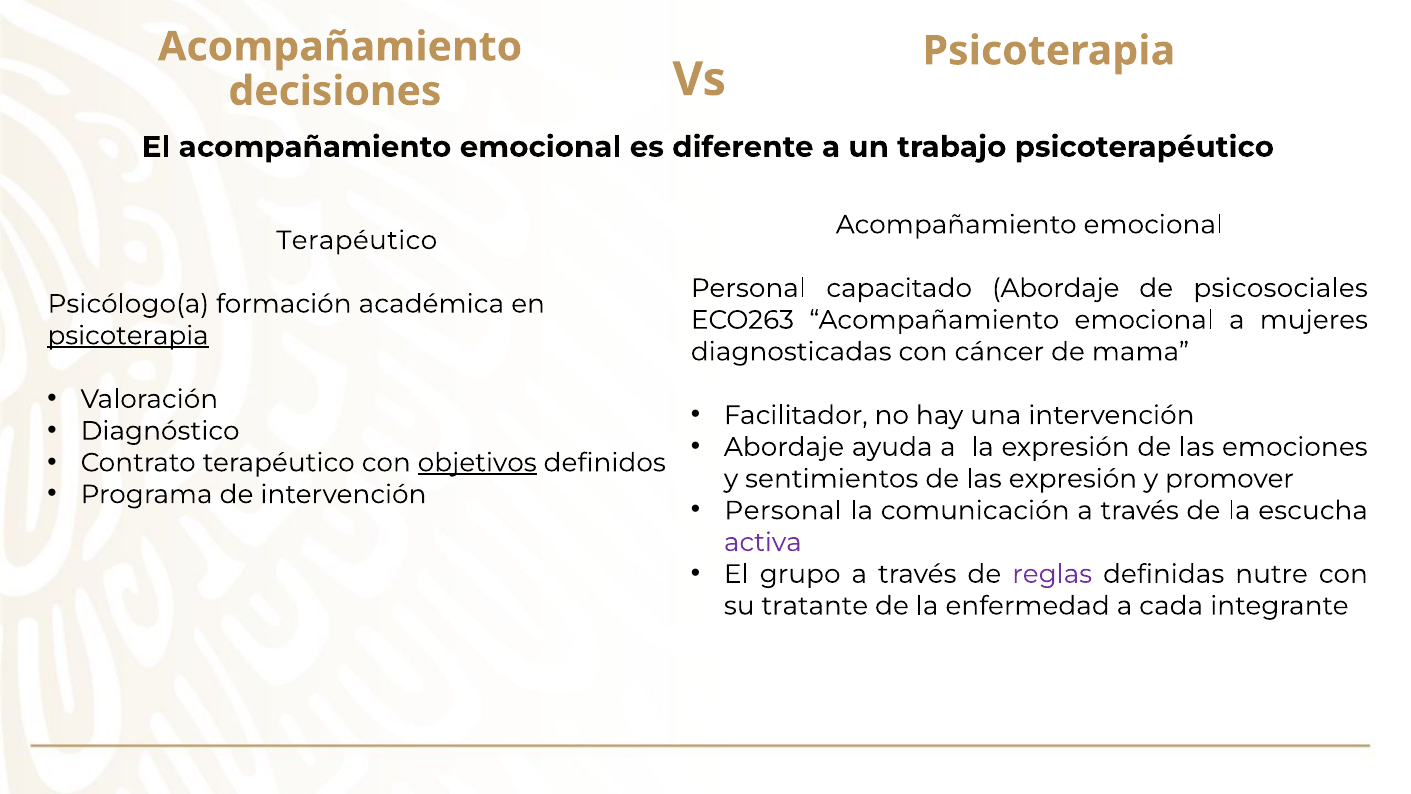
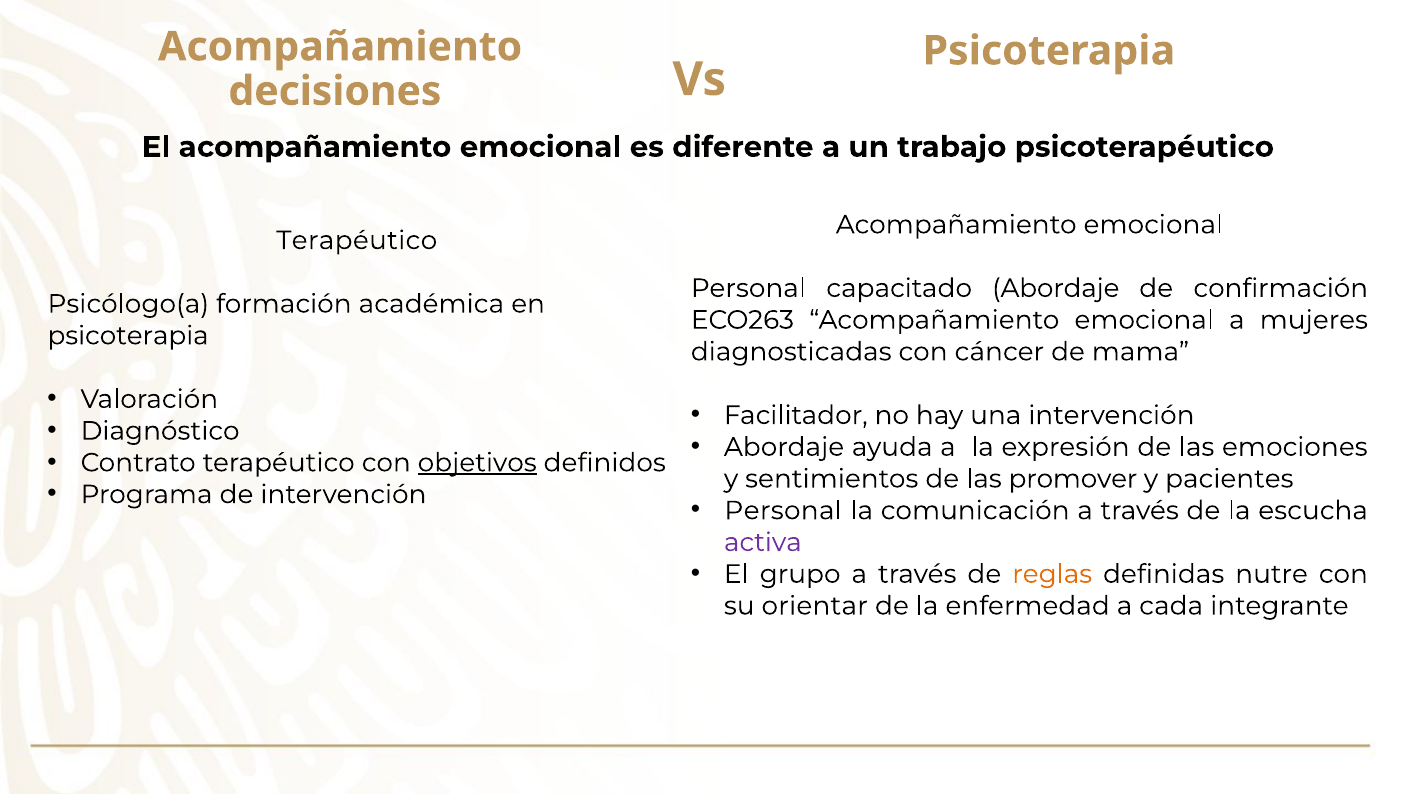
psicosociales: psicosociales -> confirmación (1281, 288)
psicoterapia underline: present -> none (128, 336)
las expresión: expresión -> promover (1073, 479)
promover: promover -> pacientes (1229, 479)
reglas colour: purple -> orange (1052, 574)
tratante: tratante -> orientar (815, 606)
